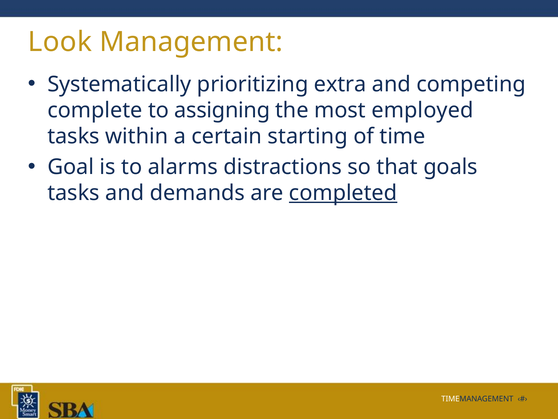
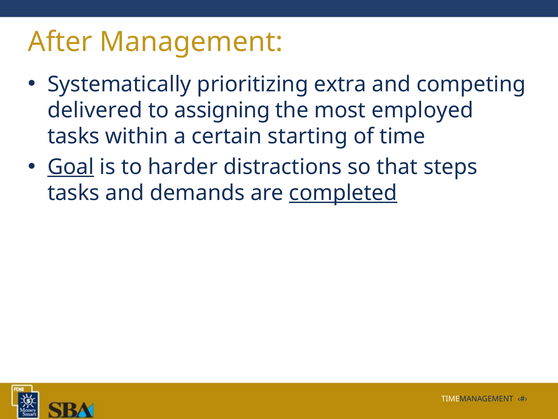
Look: Look -> After (60, 42)
complete: complete -> delivered (95, 110)
Goal underline: none -> present (71, 167)
alarms: alarms -> harder (183, 167)
goals: goals -> steps (450, 167)
